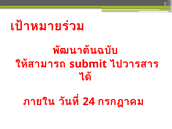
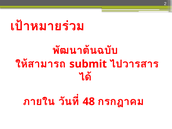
24: 24 -> 48 (89, 102)
